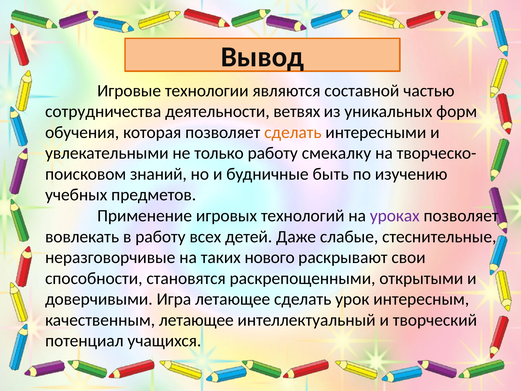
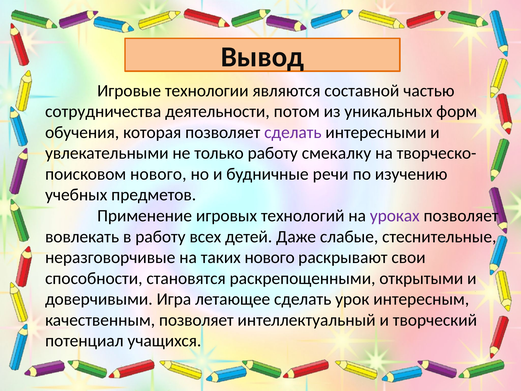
ветвях: ветвях -> потом (297, 111)
сделать colour: orange -> purple (293, 132)
знаний: знаний -> нового (158, 174)
быть: быть -> речи (331, 174)
качественным летающее: летающее -> позволяет (196, 320)
